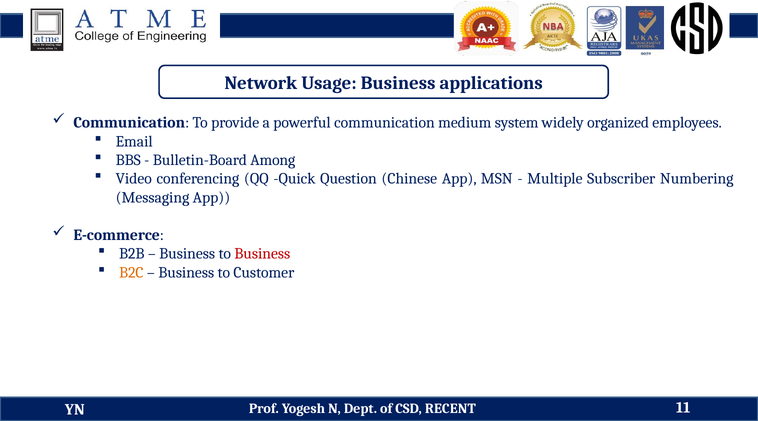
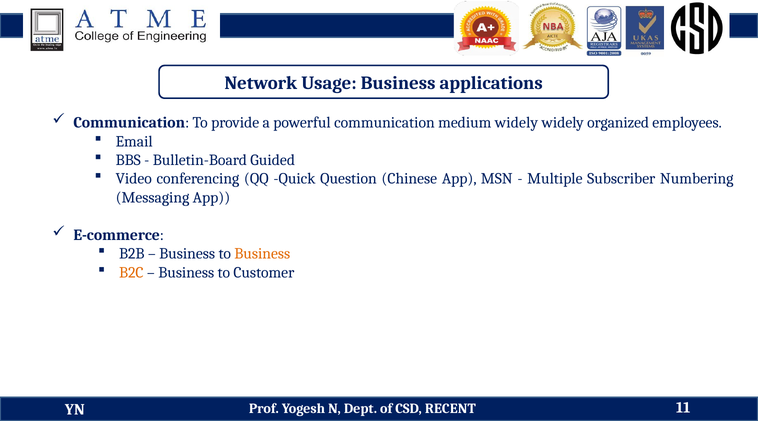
medium system: system -> widely (517, 123)
Among: Among -> Guided (273, 160)
Business colour: red -> orange (262, 254)
